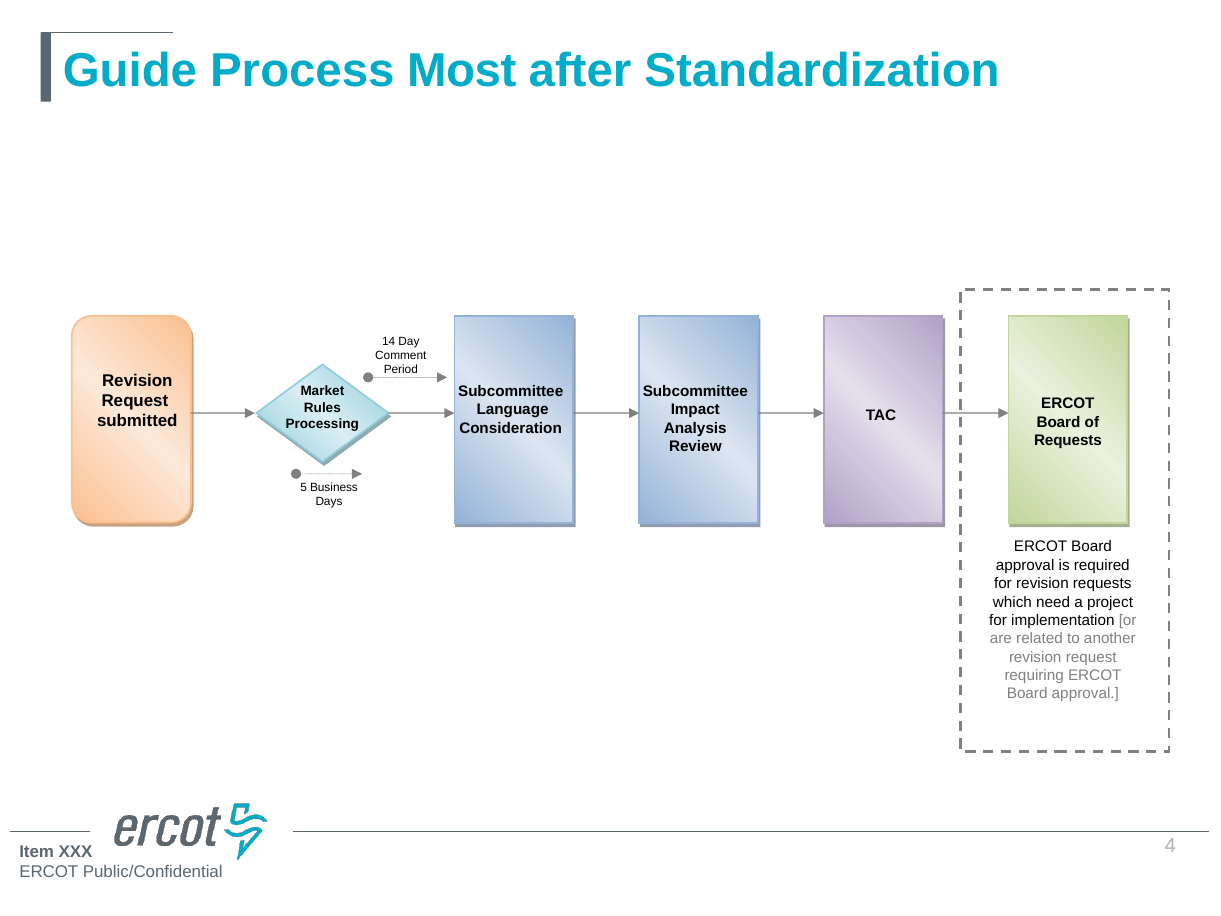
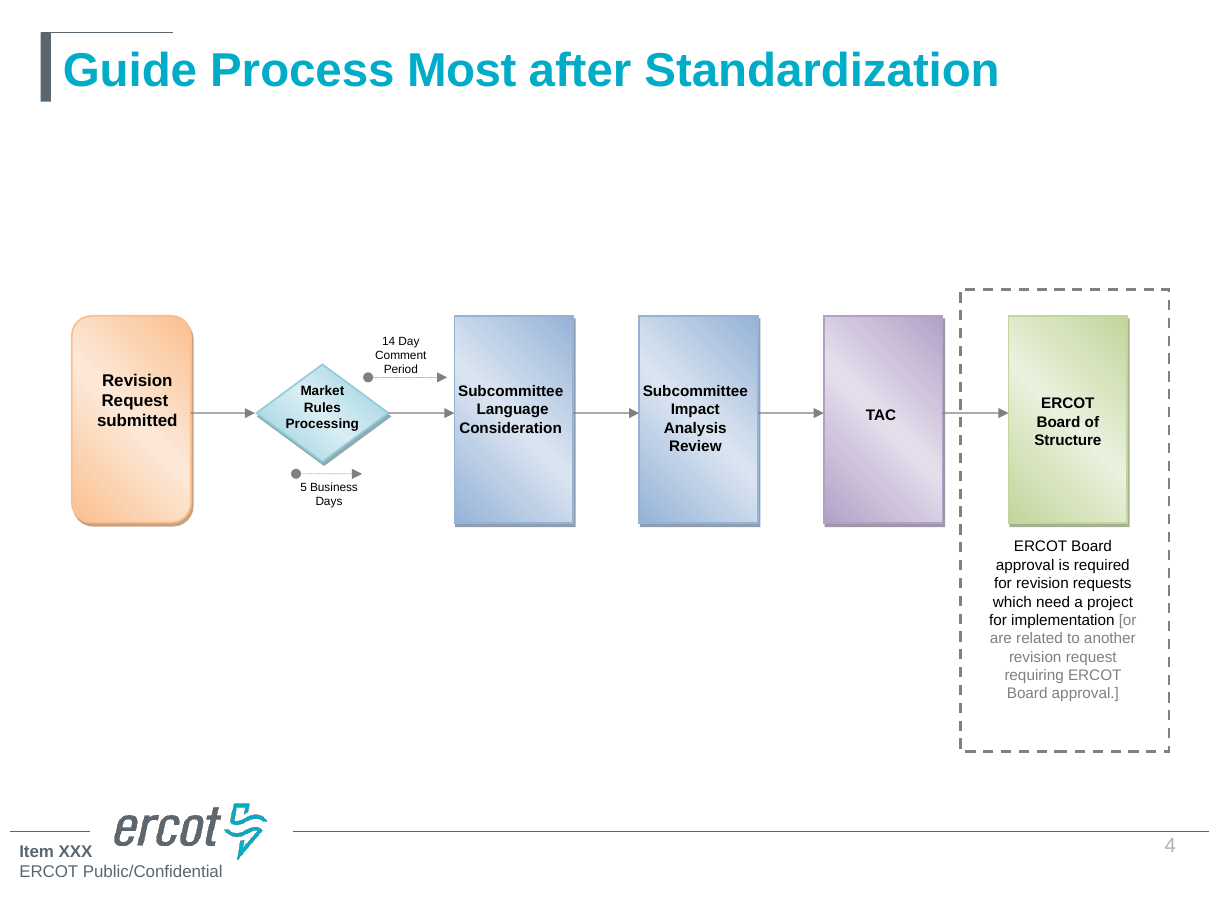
Requests: Requests -> Structure (1068, 440)
